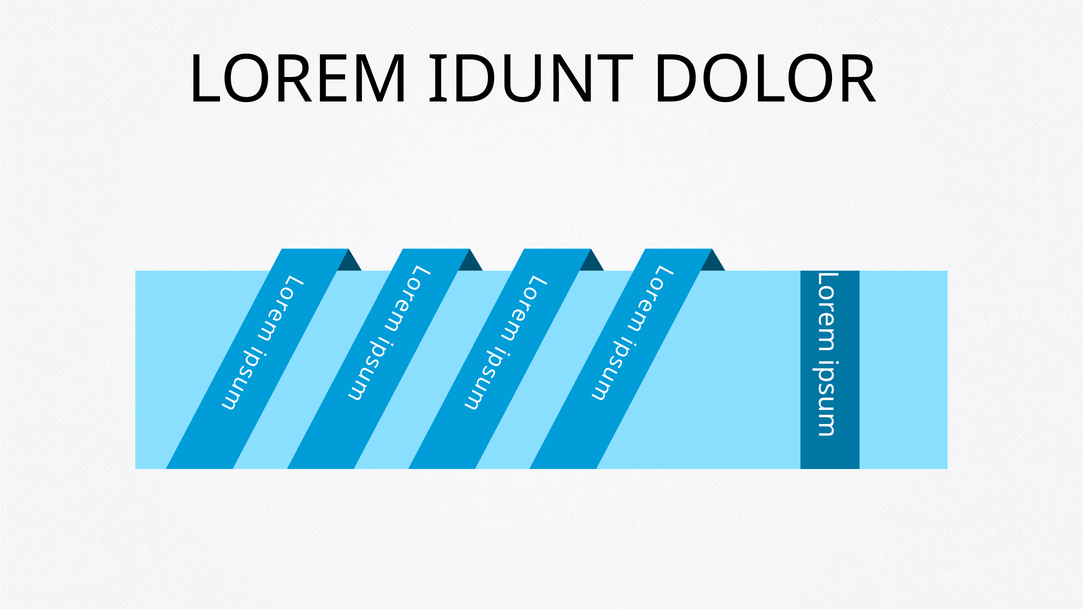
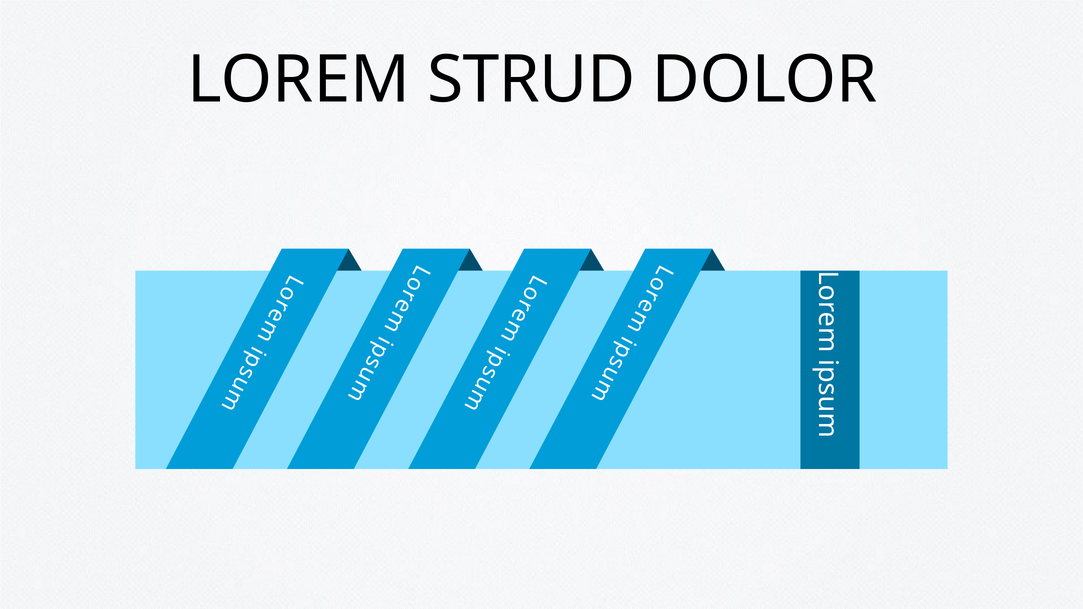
IDUNT: IDUNT -> STRUD (531, 80)
